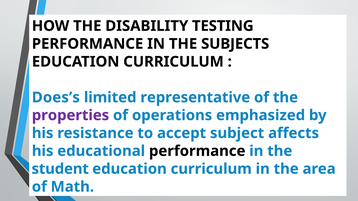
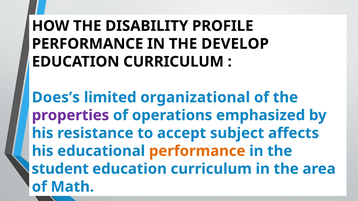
TESTING: TESTING -> PROFILE (223, 26)
SUBJECTS: SUBJECTS -> DEVELOP (235, 44)
representative: representative -> organizational (195, 98)
performance colour: black -> orange (197, 151)
